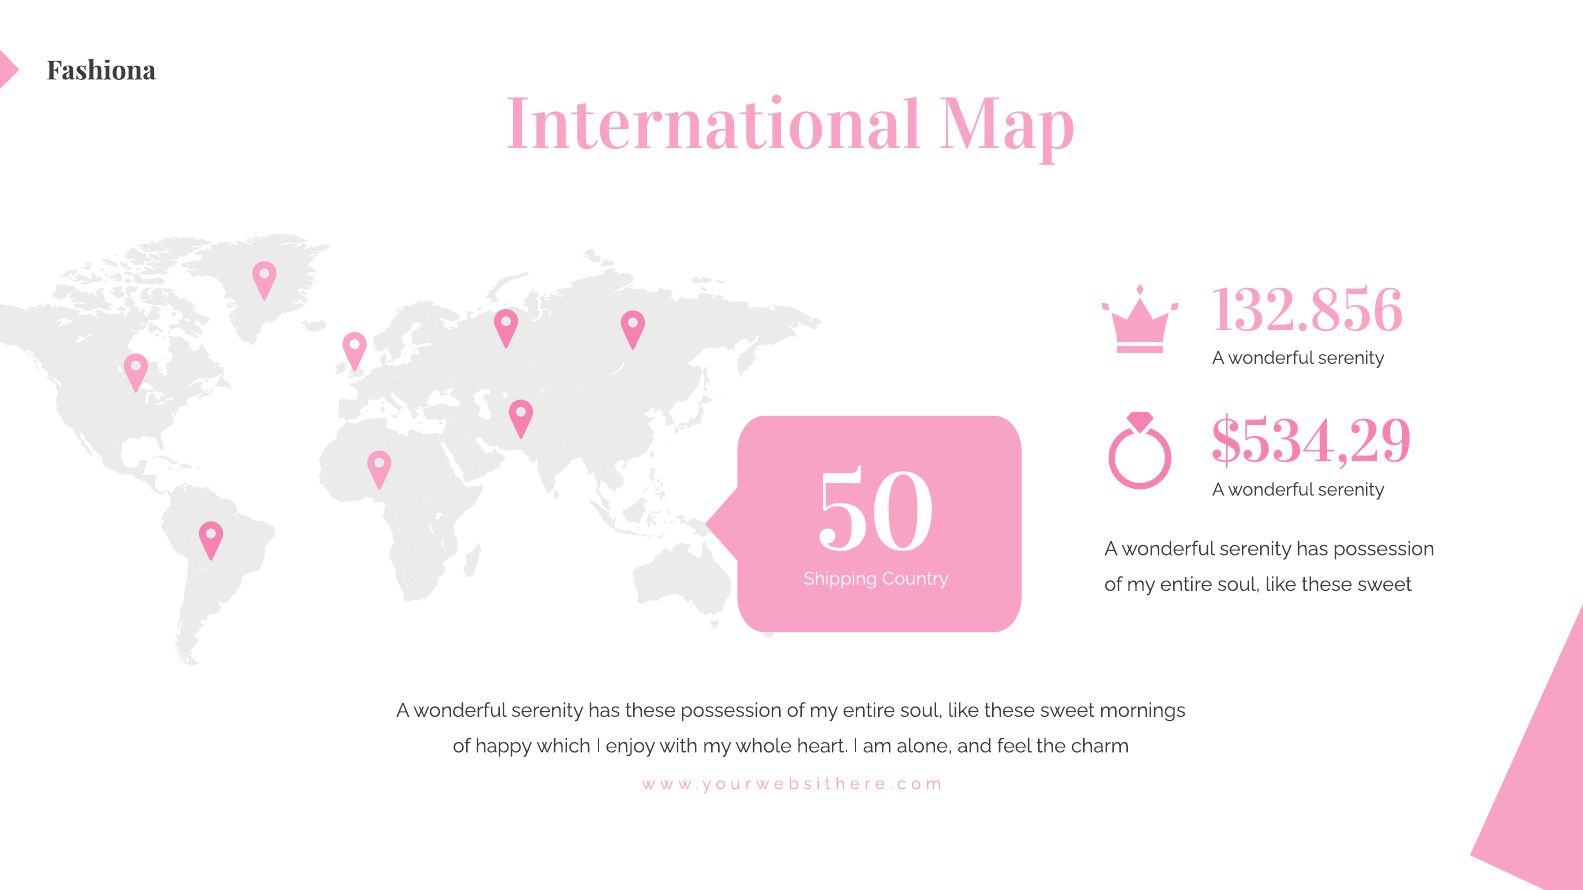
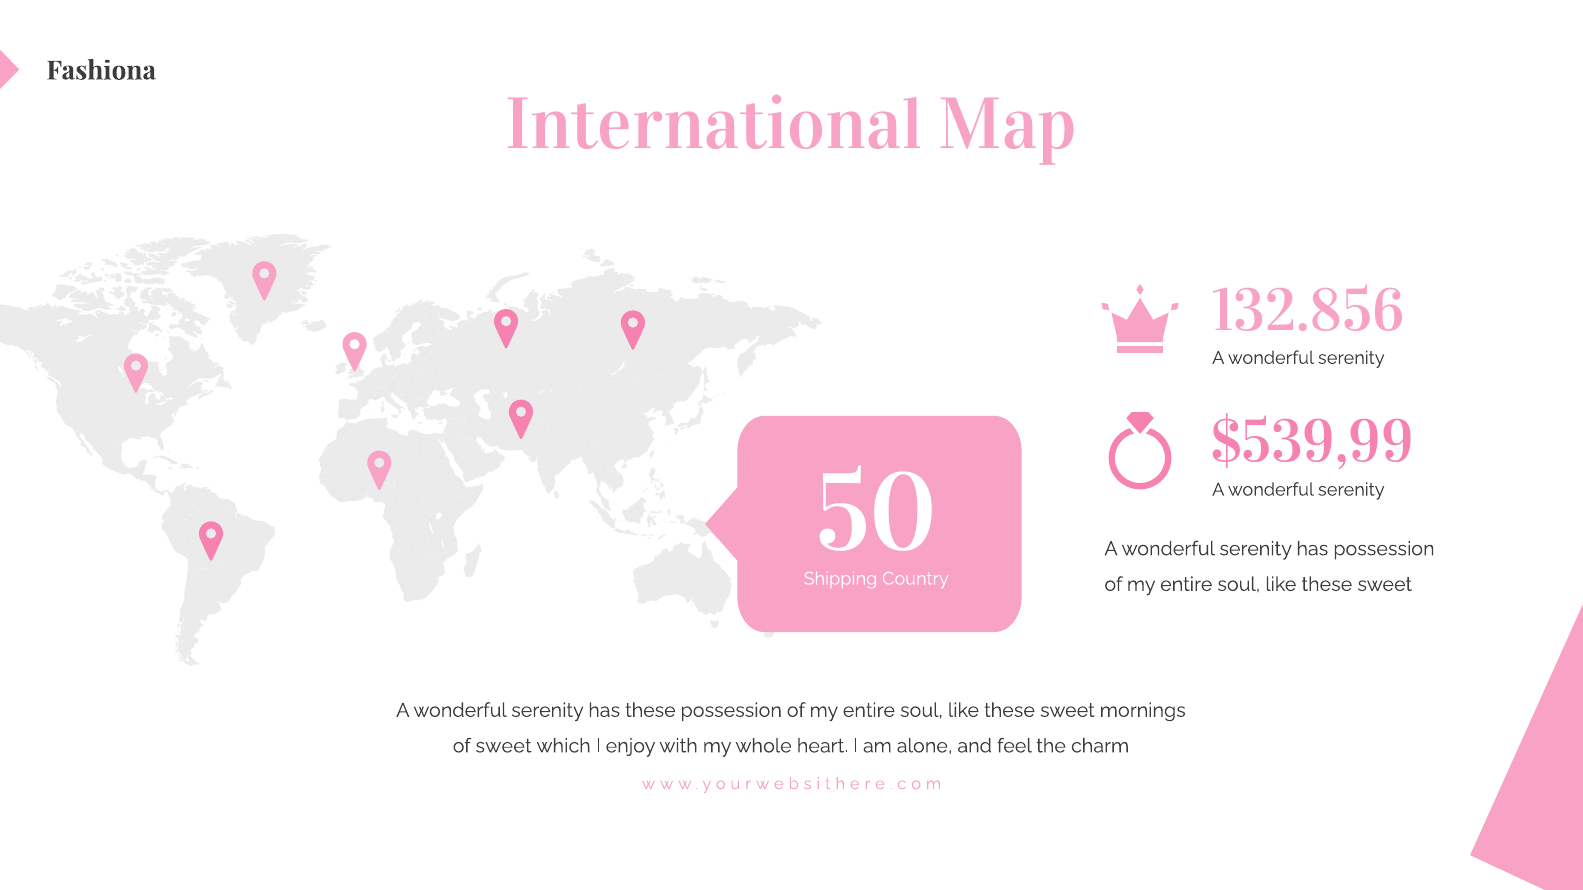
$534,29: $534,29 -> $539,99 (1313, 442)
of happy: happy -> sweet (504, 746)
